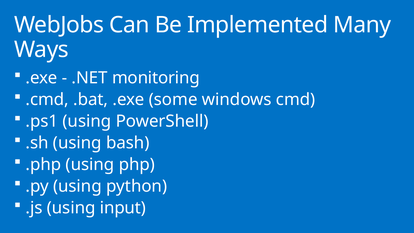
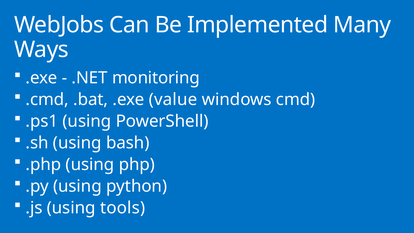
some: some -> value (173, 99)
input: input -> tools (123, 208)
